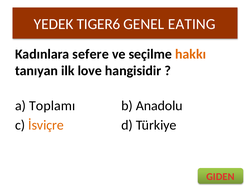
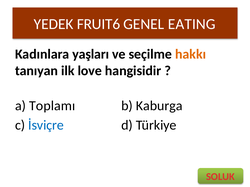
TIGER6: TIGER6 -> FRUIT6 (98, 24)
sefere: sefere -> yaşları (91, 54)
Anadolu: Anadolu -> Kaburga (159, 106)
İsviçre colour: orange -> blue (46, 125)
GIDEN: GIDEN -> SOLUK (220, 177)
